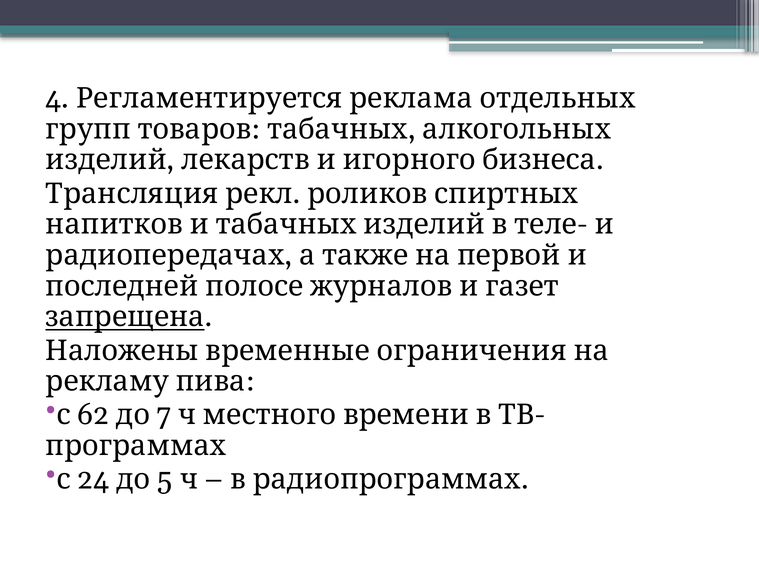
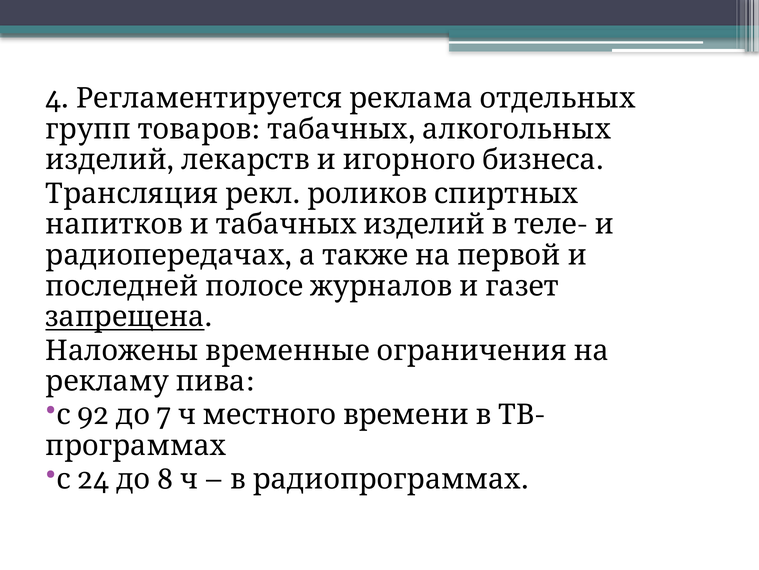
62: 62 -> 92 (93, 415)
5: 5 -> 8 (165, 479)
